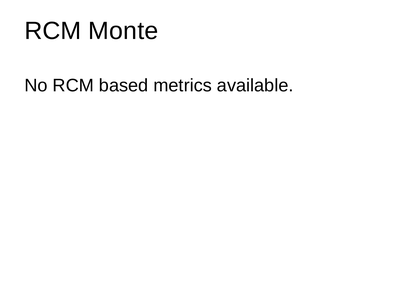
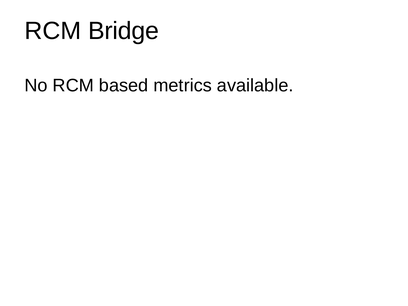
Monte: Monte -> Bridge (123, 31)
